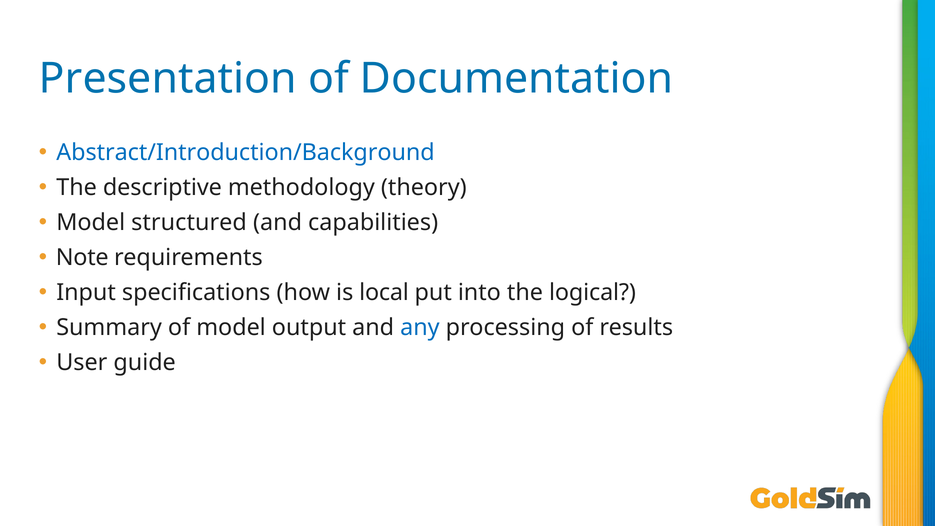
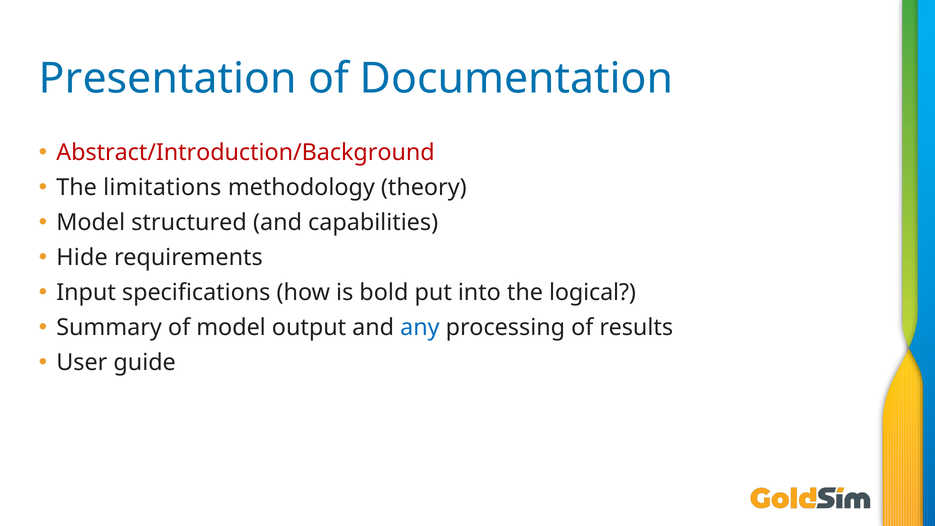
Abstract/Introduction/Background colour: blue -> red (245, 152)
descriptive: descriptive -> limitations (162, 187)
Note: Note -> Hide (82, 257)
local: local -> bold (384, 292)
